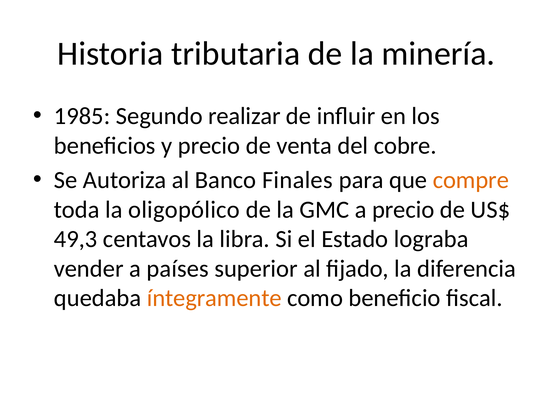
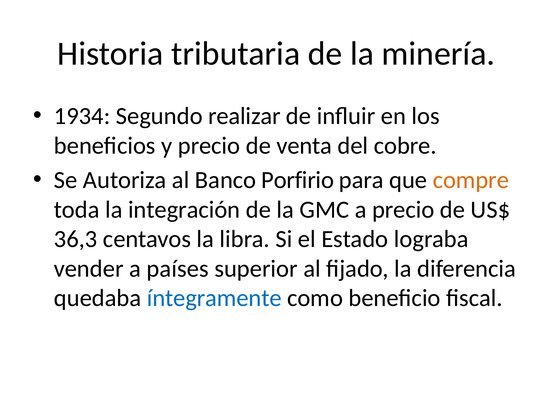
1985: 1985 -> 1934 (82, 116)
Finales: Finales -> Porfirio (298, 180)
oligopólico: oligopólico -> integración (184, 209)
49,3: 49,3 -> 36,3 (76, 239)
íntegramente colour: orange -> blue (214, 298)
